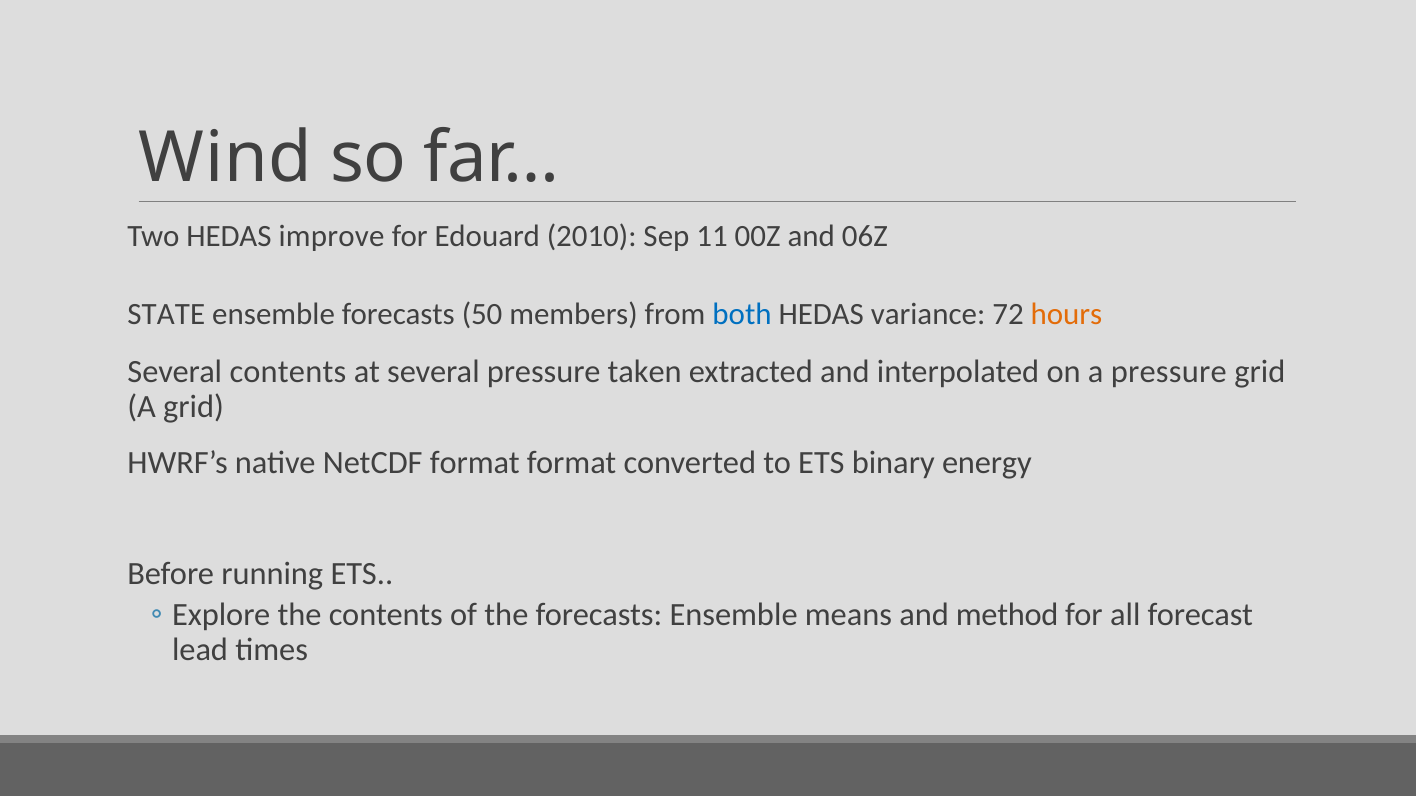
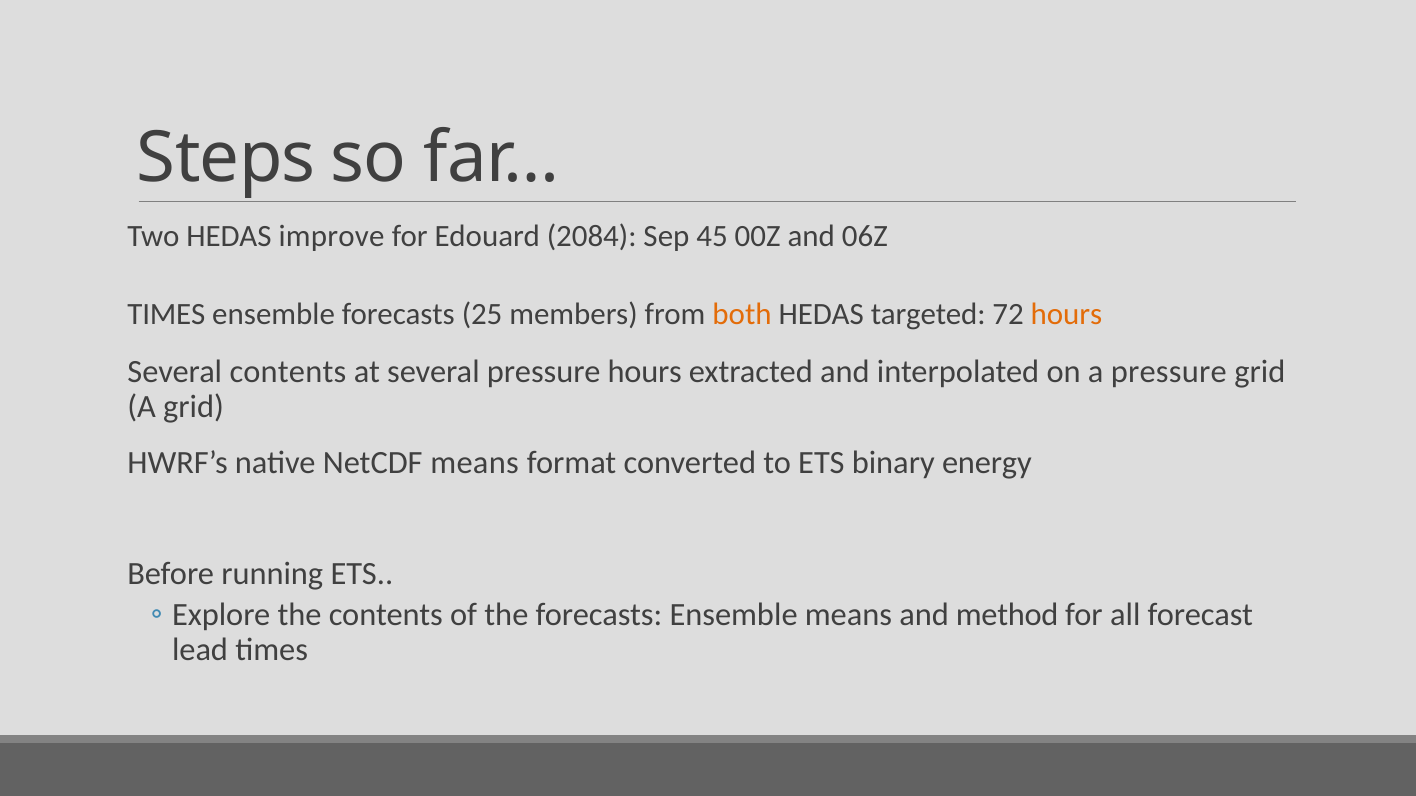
Wind: Wind -> Steps (226, 159)
2010: 2010 -> 2084 (592, 236)
11: 11 -> 45 (712, 236)
STATE: STATE -> TIMES (166, 314)
50: 50 -> 25 (482, 314)
both colour: blue -> orange (742, 314)
variance: variance -> targeted (928, 314)
pressure taken: taken -> hours (645, 372)
NetCDF format: format -> means (475, 463)
